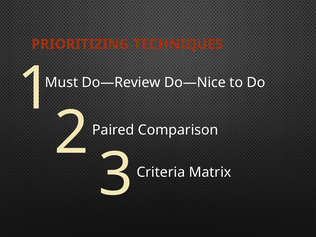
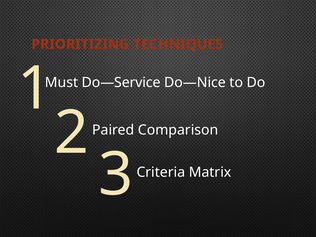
Do—Review: Do—Review -> Do—Service (121, 83)
